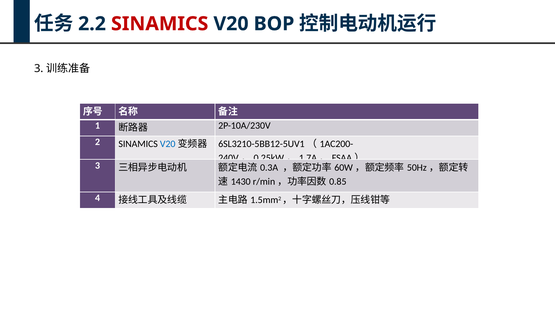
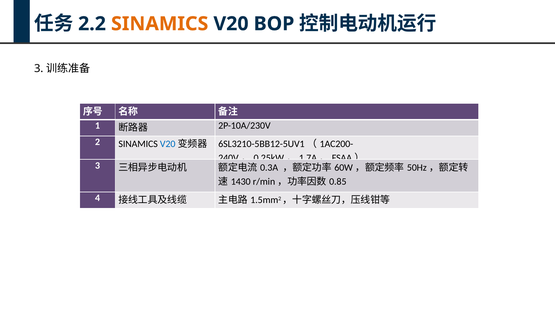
SINAMICS colour: red -> orange (160, 24)
